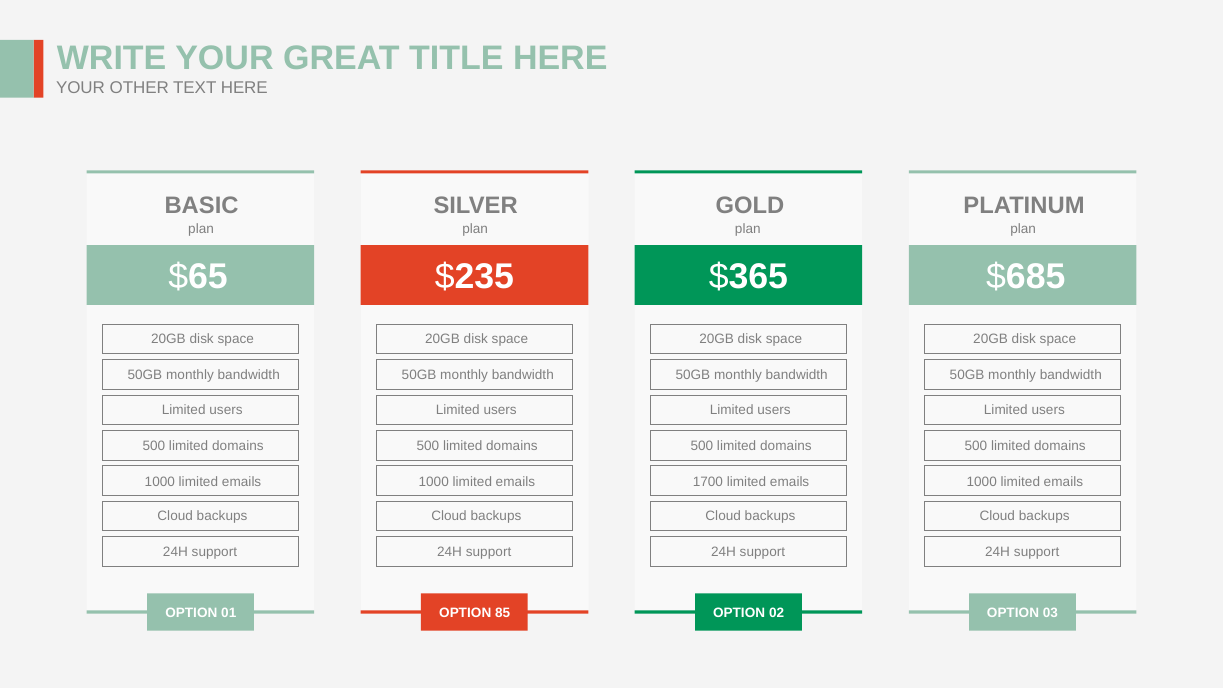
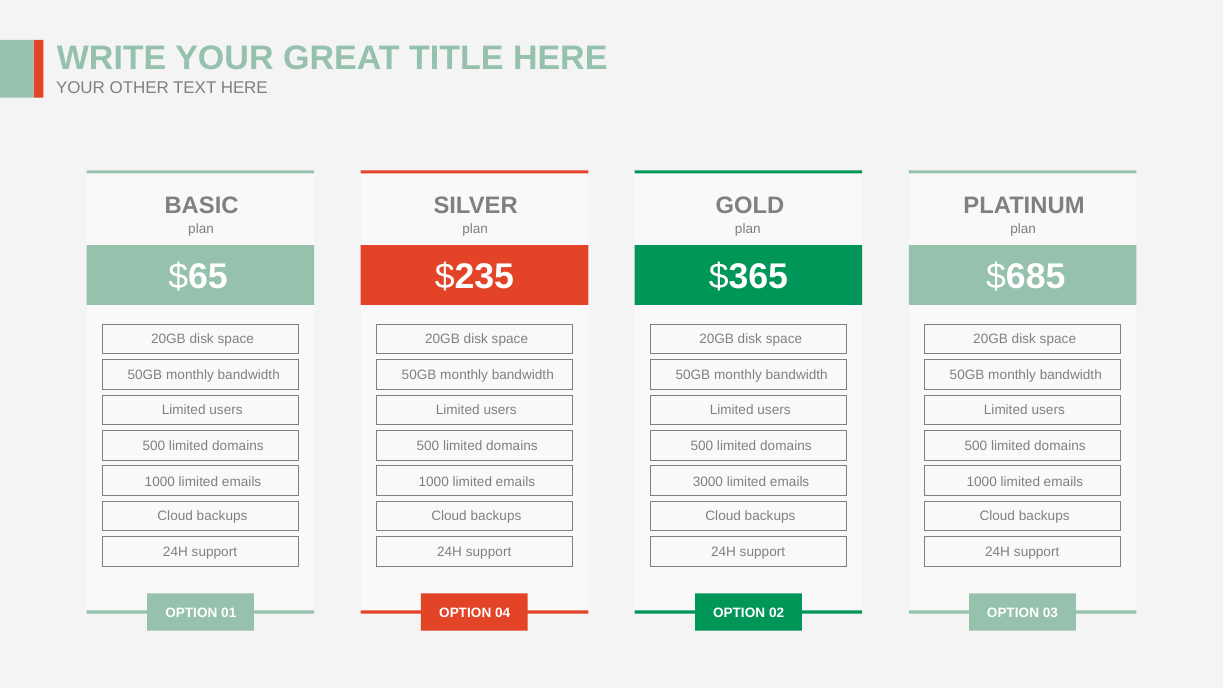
1700: 1700 -> 3000 (708, 481)
85: 85 -> 04 (503, 612)
